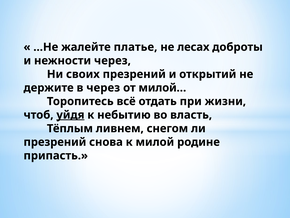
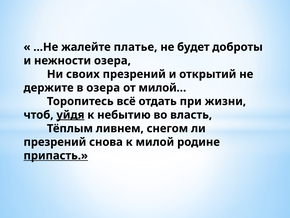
лесах: лесах -> будет (193, 47)
нежности через: через -> озера (112, 61)
в через: через -> озера (103, 88)
припасть underline: none -> present (56, 155)
